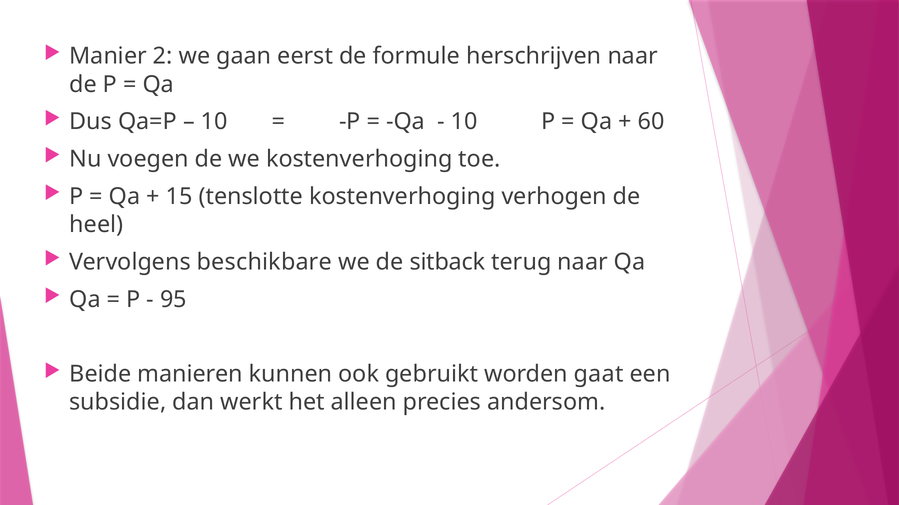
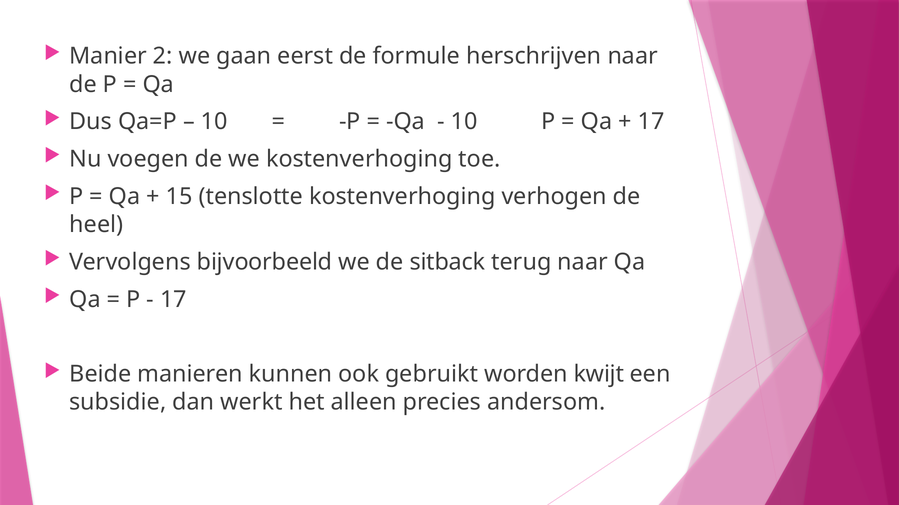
60: 60 -> 17 (651, 122)
beschikbare: beschikbare -> bijvoorbeeld (265, 262)
95: 95 -> 17 (173, 300)
gaat: gaat -> kwijt (599, 375)
